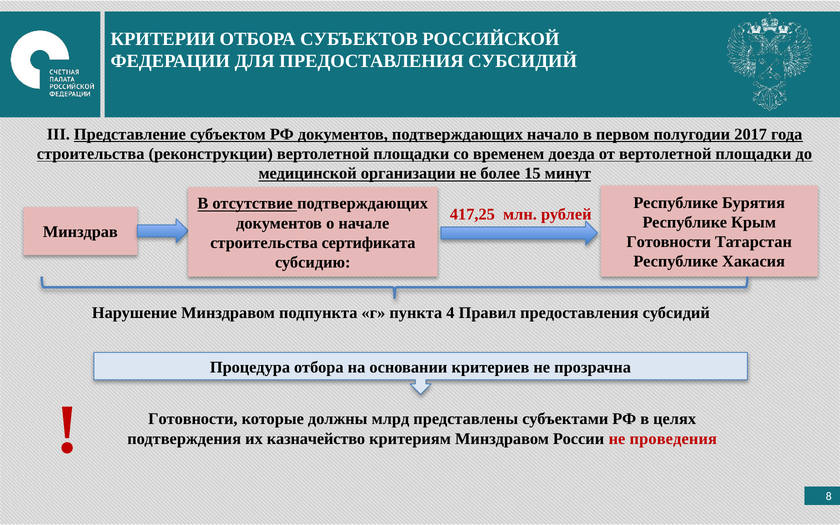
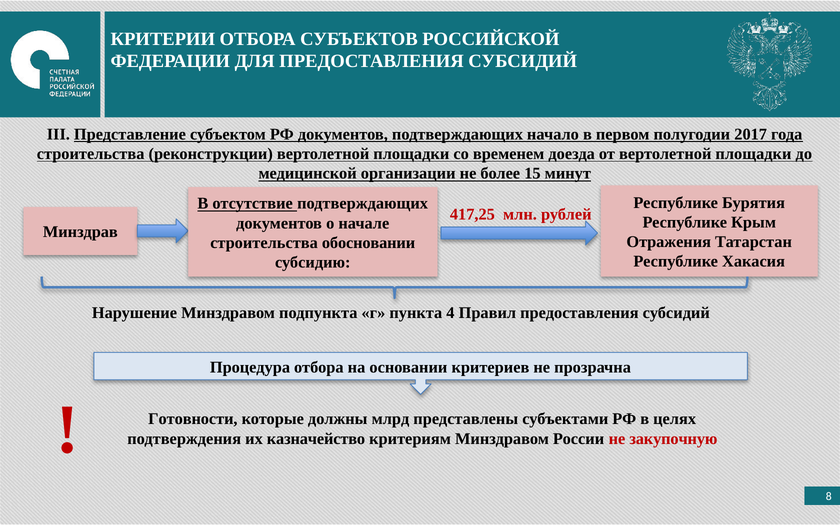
Готовности: Готовности -> Отражения (669, 242)
сертификата: сертификата -> обосновании (369, 243)
проведения: проведения -> закупочную (673, 439)
